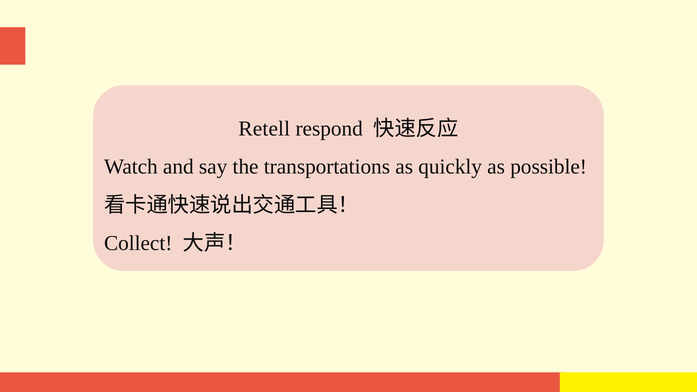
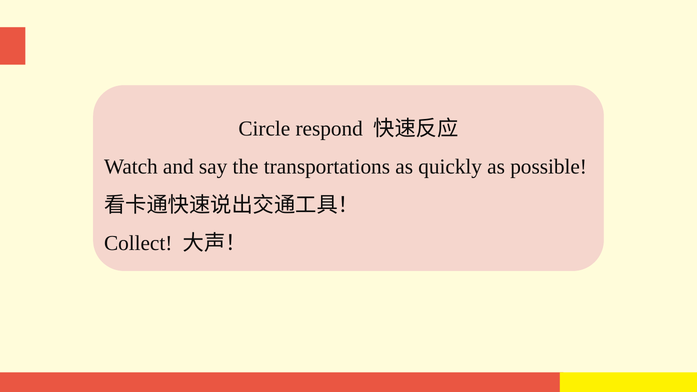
Retell: Retell -> Circle (264, 129)
